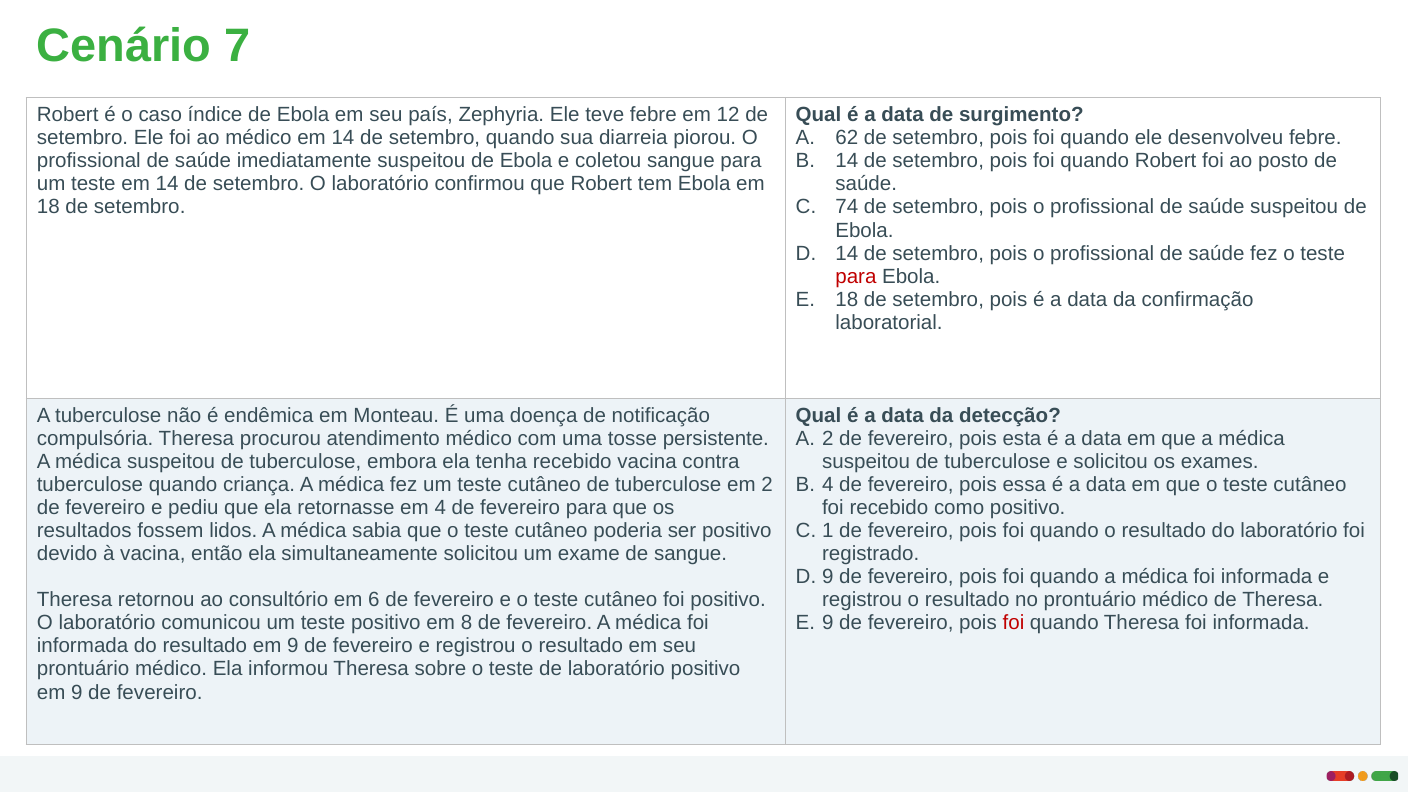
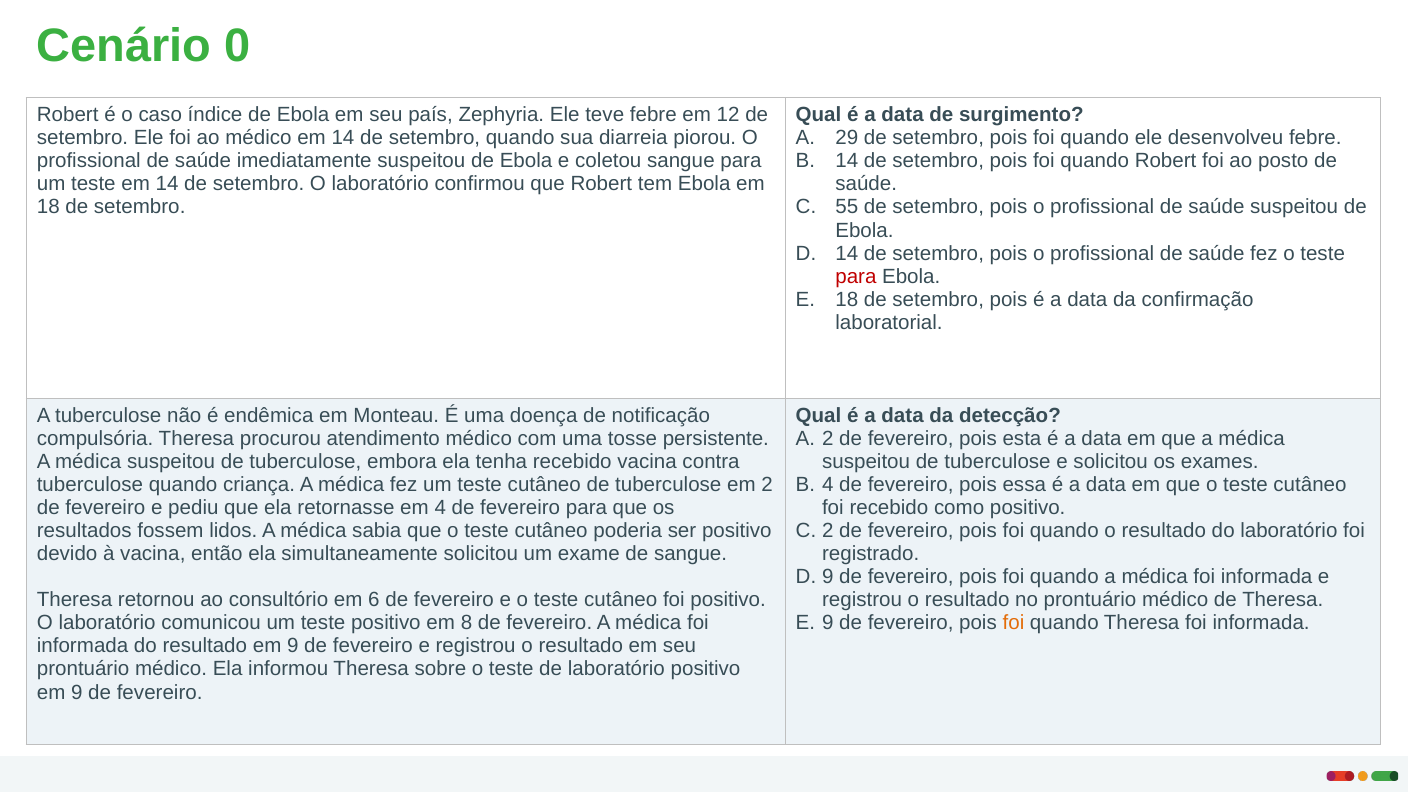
7: 7 -> 0 (238, 46)
62: 62 -> 29 (847, 138)
74: 74 -> 55 (847, 207)
1: 1 -> 2 (828, 531)
foi colour: red -> orange (1013, 623)
